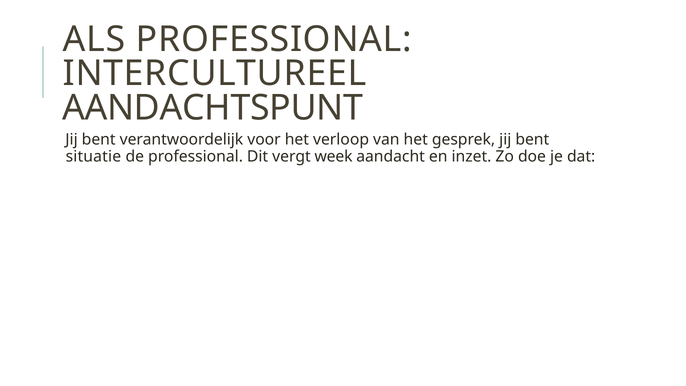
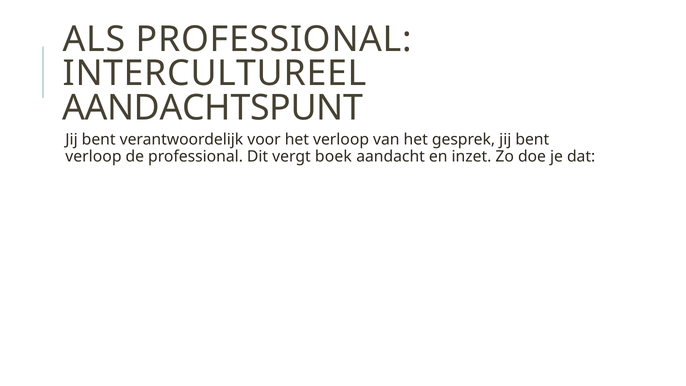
situatie: situatie -> verloop (93, 157)
week: week -> boek (333, 157)
